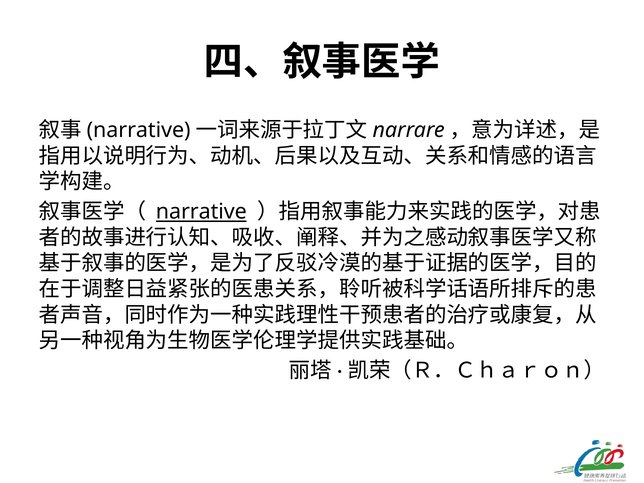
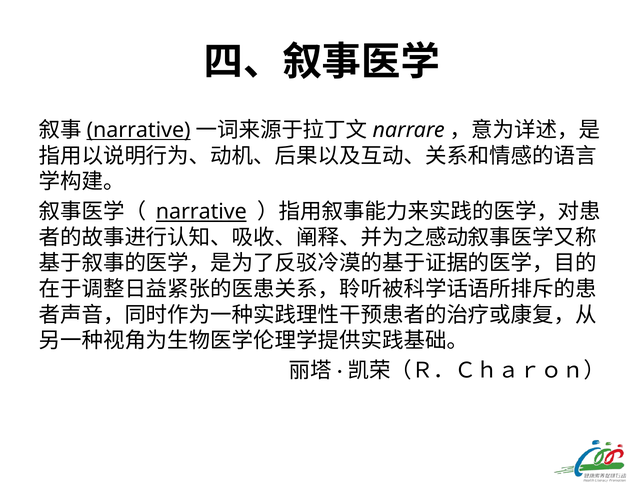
narrative underline: none -> present (139, 130)
